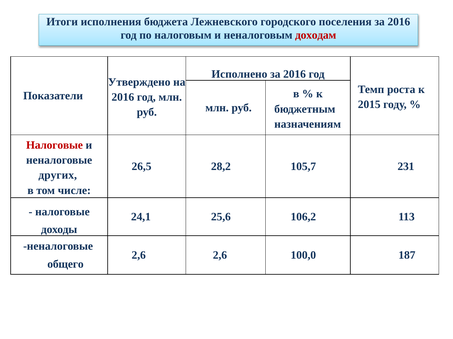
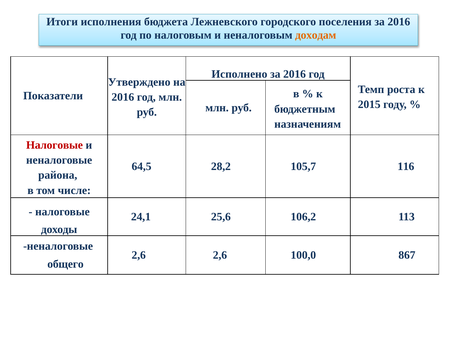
доходам colour: red -> orange (316, 35)
26,5: 26,5 -> 64,5 (142, 167)
231: 231 -> 116 (406, 167)
других: других -> района (58, 176)
187: 187 -> 867 (407, 256)
